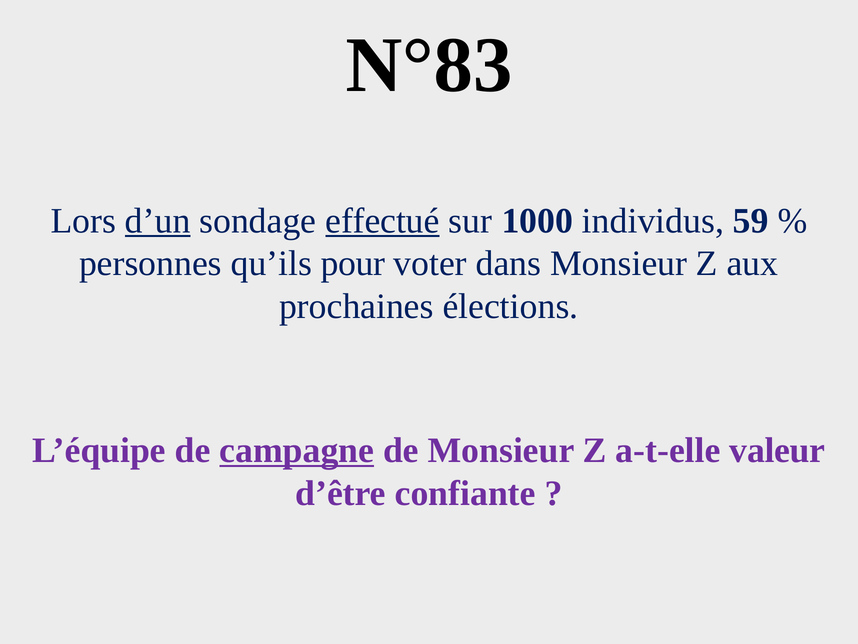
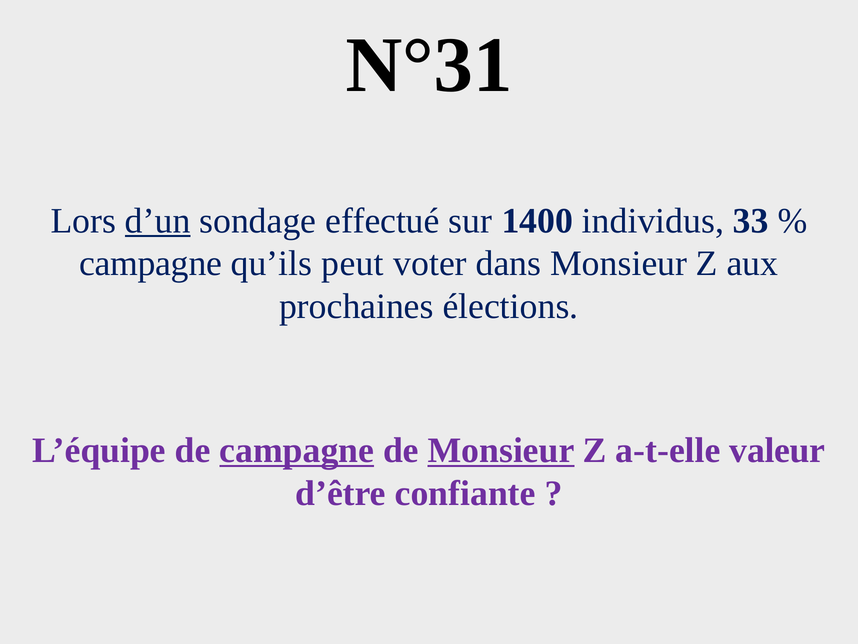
N°83: N°83 -> N°31 (429, 65)
effectué underline: present -> none (382, 221)
1000: 1000 -> 1400 (537, 221)
59: 59 -> 33 (751, 221)
personnes: personnes -> campagne (151, 263)
pour: pour -> peut (353, 263)
Monsieur underline: none -> present (501, 450)
